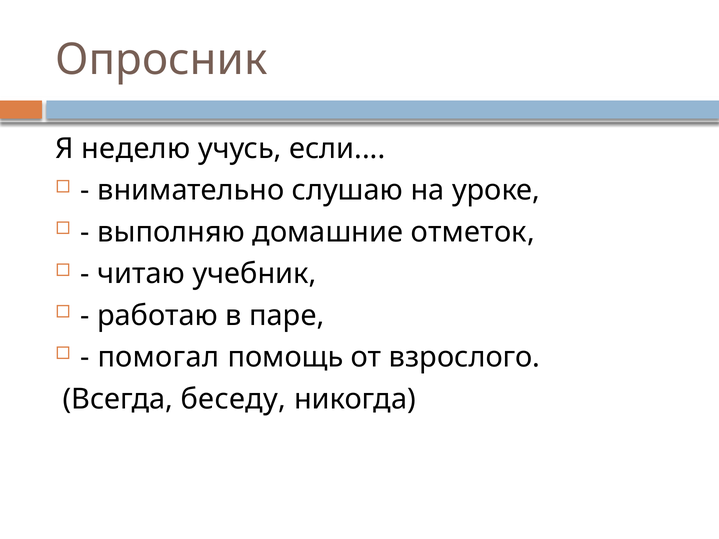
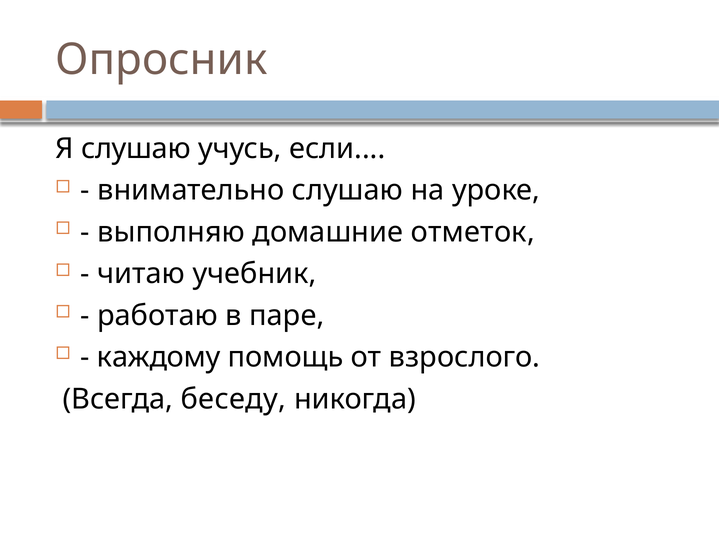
Я неделю: неделю -> слушаю (136, 149)
помогал: помогал -> каждому (159, 358)
